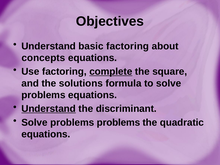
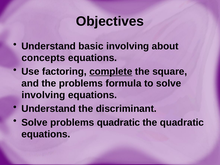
basic factoring: factoring -> involving (128, 46)
the solutions: solutions -> problems (81, 83)
problems: problems -> involving (43, 95)
Understand underline: present -> none (49, 109)
problems problems: problems -> quadratic (118, 122)
